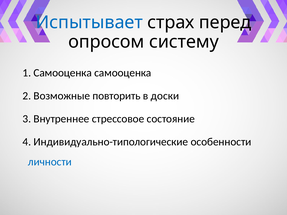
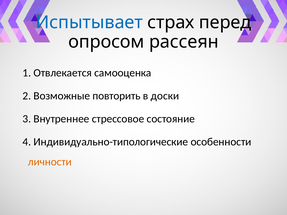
систему: систему -> рассеян (184, 42)
1 Самооценка: Самооценка -> Отвлекается (63, 73)
личности colour: blue -> orange (50, 162)
